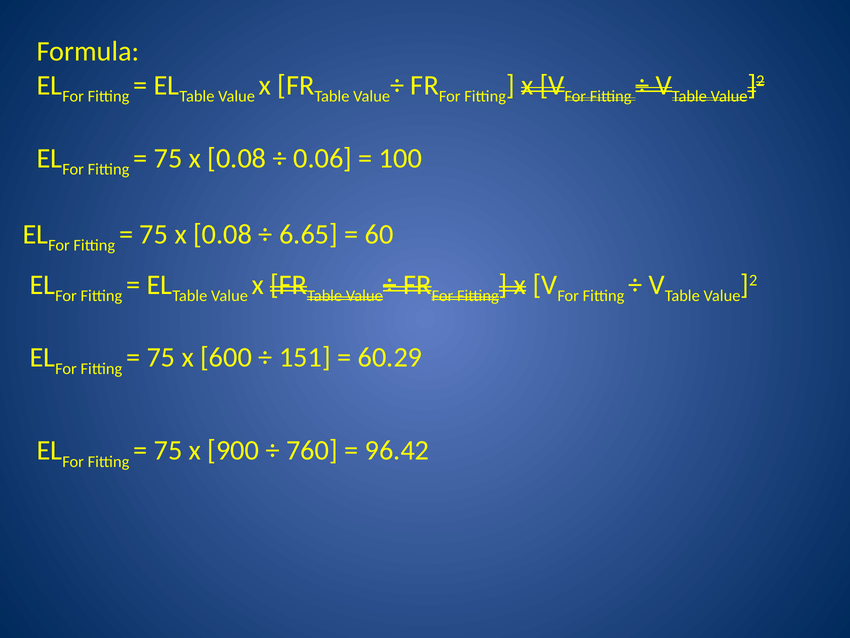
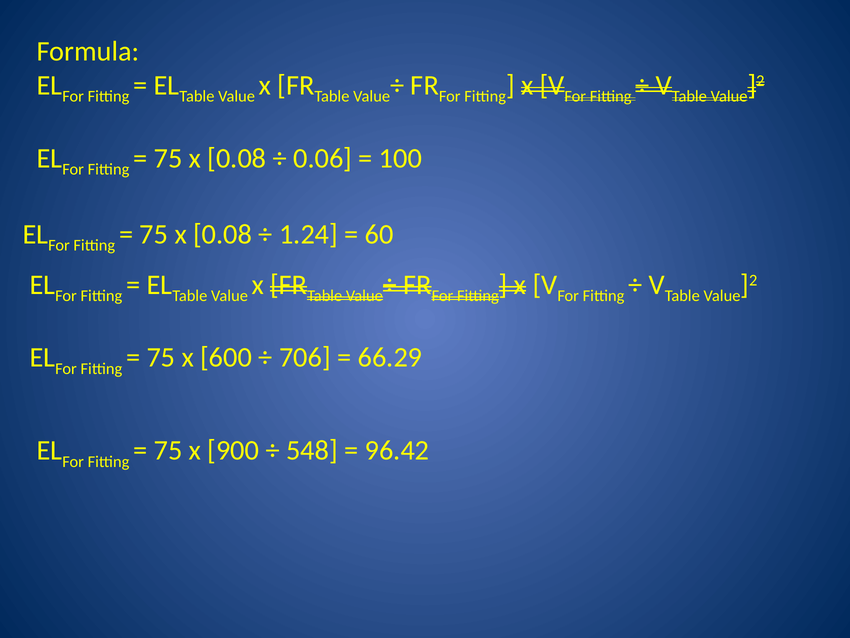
6.65: 6.65 -> 1.24 (308, 234)
151: 151 -> 706 (305, 357)
60.29: 60.29 -> 66.29 (390, 357)
760: 760 -> 548 (312, 450)
